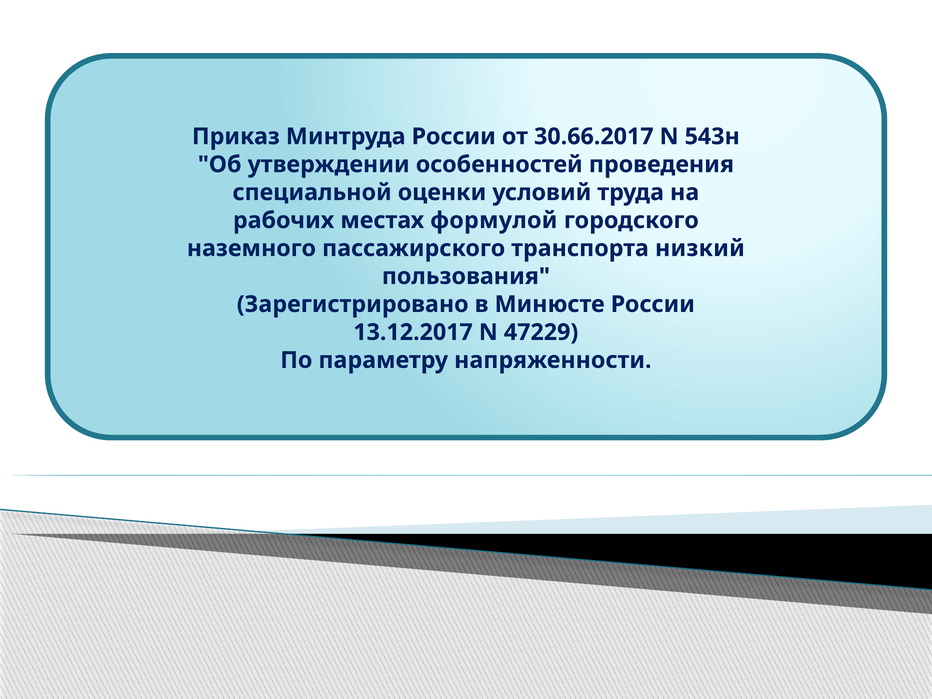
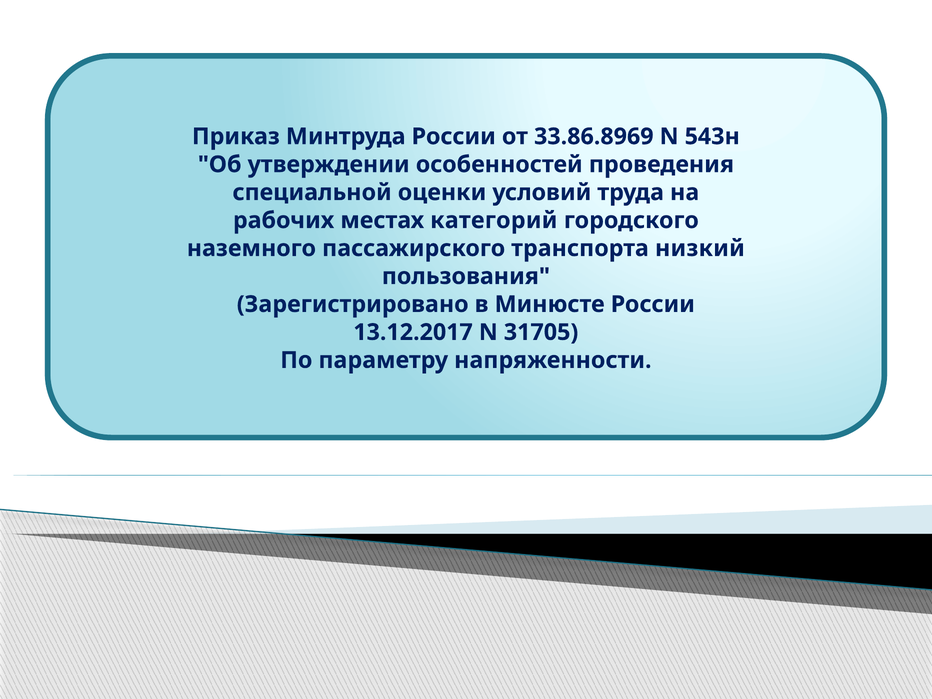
30.66.2017: 30.66.2017 -> 33.86.8969 (594, 137)
формулой: формулой -> категорий (494, 220)
47229: 47229 -> 31705 (541, 332)
